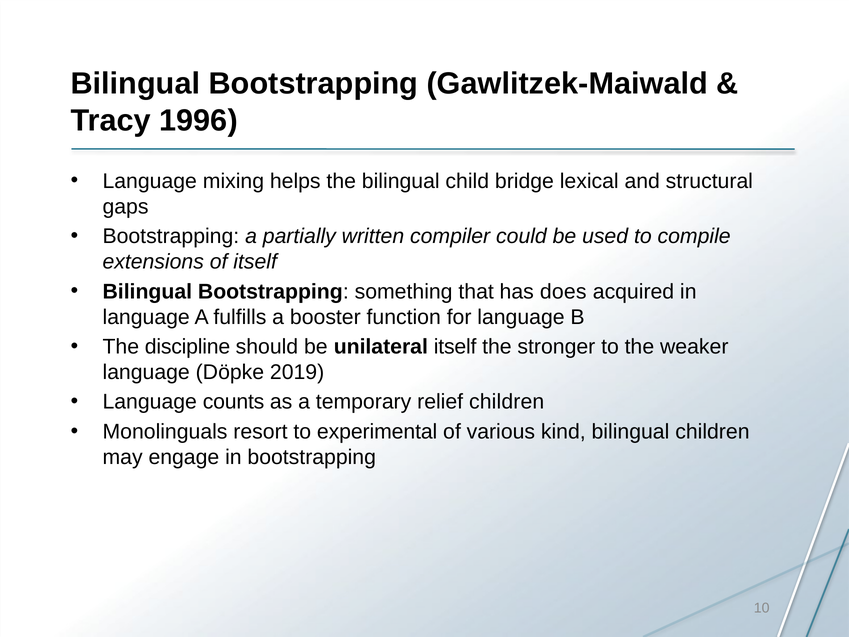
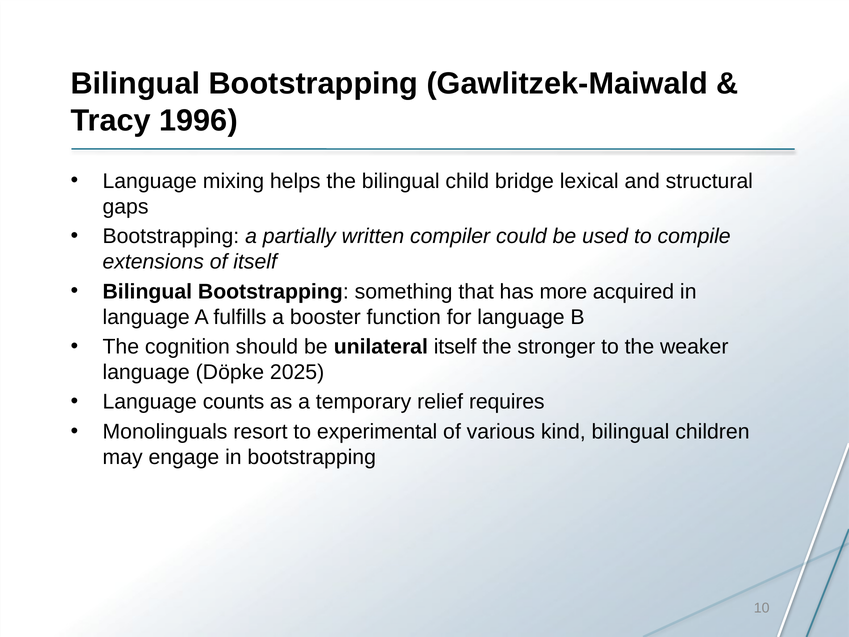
does: does -> more (563, 291)
discipline: discipline -> cognition (187, 347)
2019: 2019 -> 2025 (297, 372)
relief children: children -> requires (507, 402)
